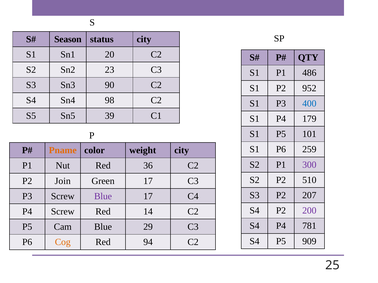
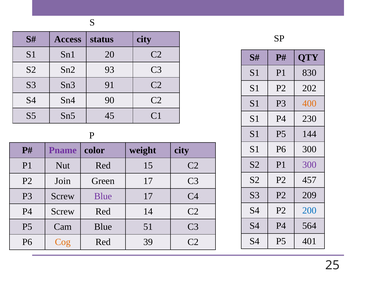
Season: Season -> Access (68, 39)
23: 23 -> 93 (110, 70)
486: 486 -> 830 (309, 73)
90: 90 -> 91 (110, 85)
952: 952 -> 202 (309, 88)
98: 98 -> 90 (110, 101)
400 colour: blue -> orange (309, 104)
39: 39 -> 45 (110, 116)
179: 179 -> 230 (309, 119)
101: 101 -> 144 (309, 134)
P6 259: 259 -> 300 (309, 150)
Pname colour: orange -> purple (63, 151)
36: 36 -> 15 (148, 166)
510: 510 -> 457 (309, 180)
207: 207 -> 209 (309, 196)
200 colour: purple -> blue (309, 211)
781: 781 -> 564 (309, 226)
29: 29 -> 51 (148, 227)
909: 909 -> 401 (309, 242)
94: 94 -> 39 (148, 243)
